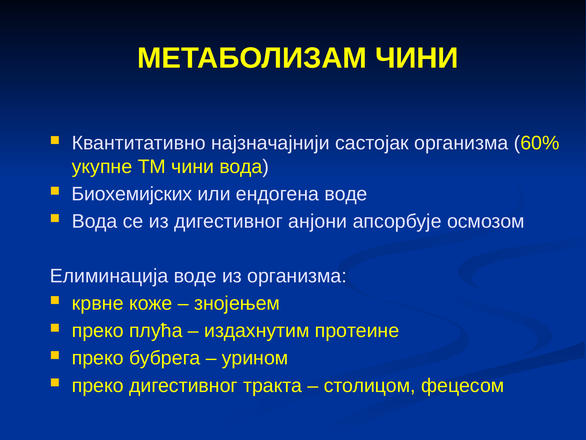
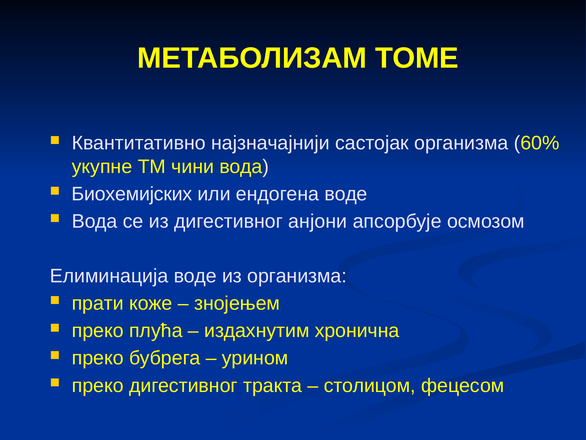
МЕТАБОЛИЗАМ ЧИНИ: ЧИНИ -> ТОМЕ (417, 58)
крвне: крвне -> прати (98, 303)
протеине: протеине -> хронична (357, 330)
